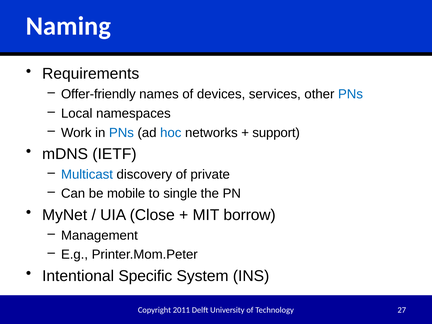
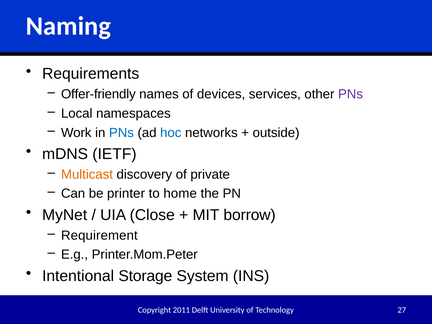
PNs colour: blue -> purple (350, 94)
support: support -> outside (276, 133)
Multicast colour: blue -> orange (87, 174)
mobile: mobile -> printer (126, 194)
single: single -> home (180, 194)
Management: Management -> Requirement (99, 235)
Specific: Specific -> Storage (145, 276)
